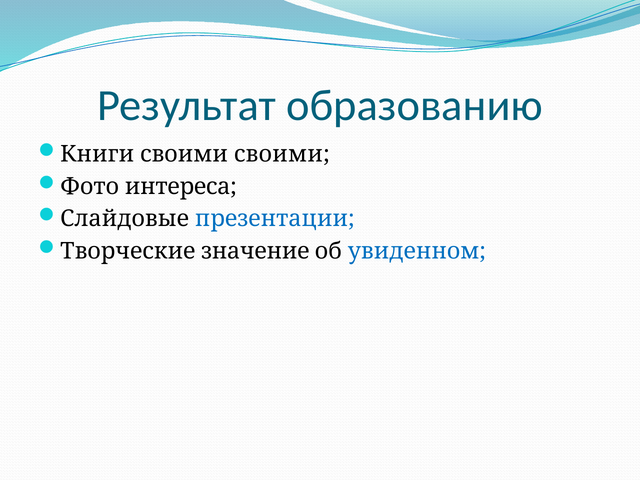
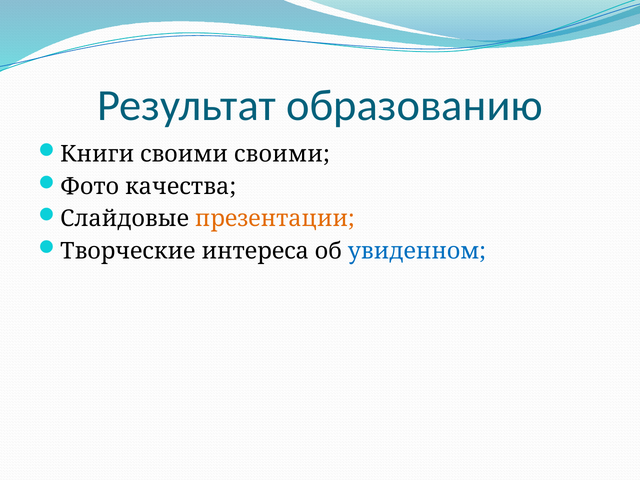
интереса: интереса -> качества (181, 186)
презентации colour: blue -> orange (275, 219)
значение: значение -> интереса (255, 251)
